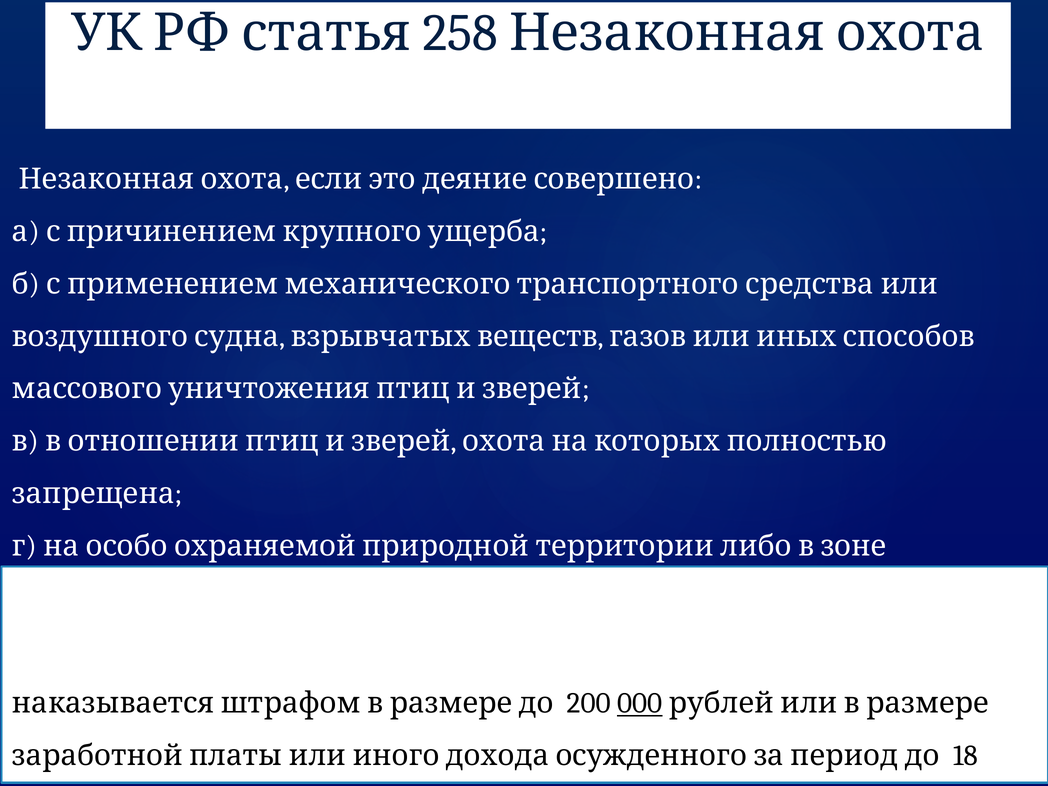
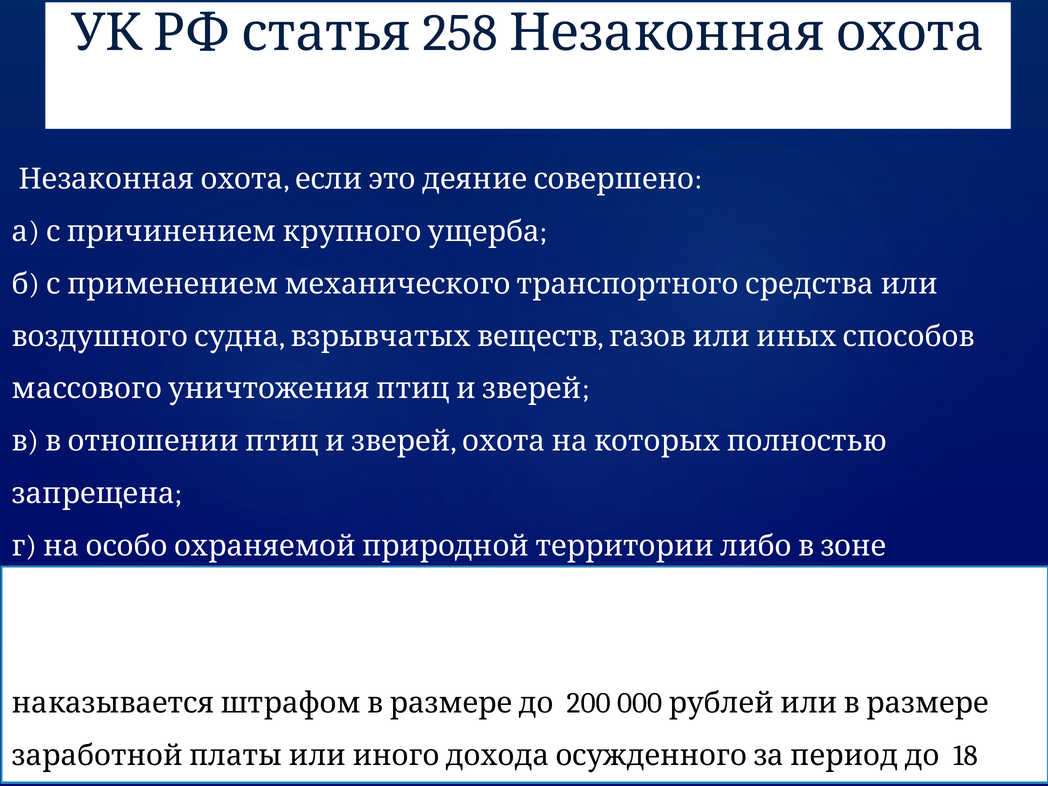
000 underline: present -> none (640, 703)
